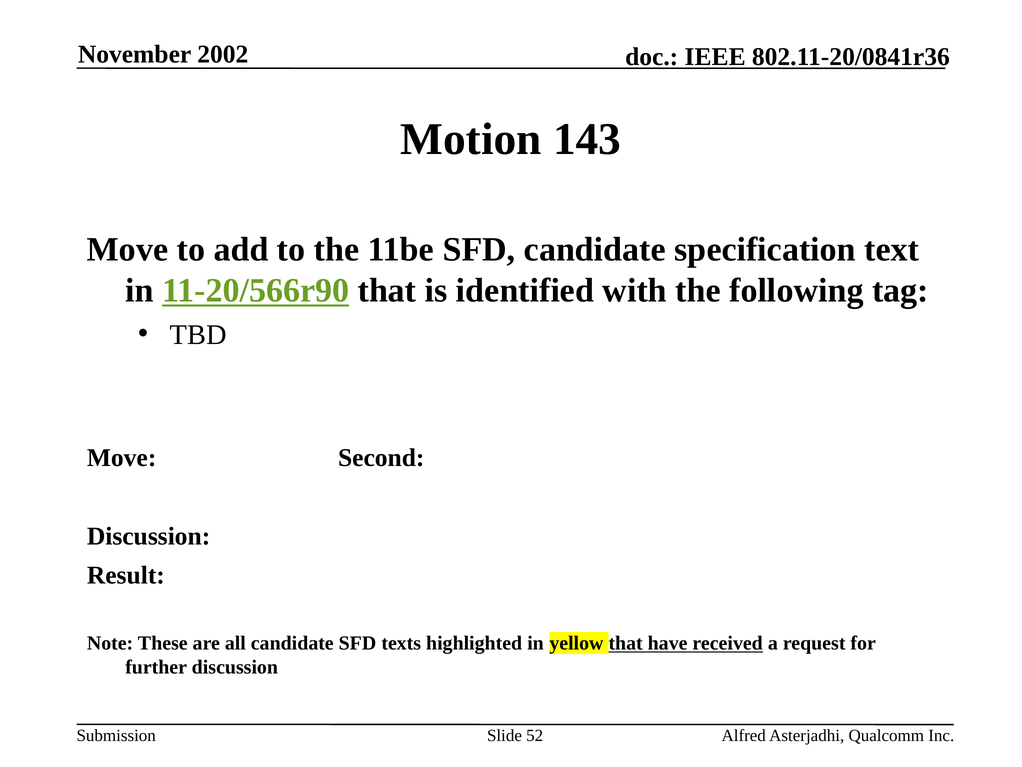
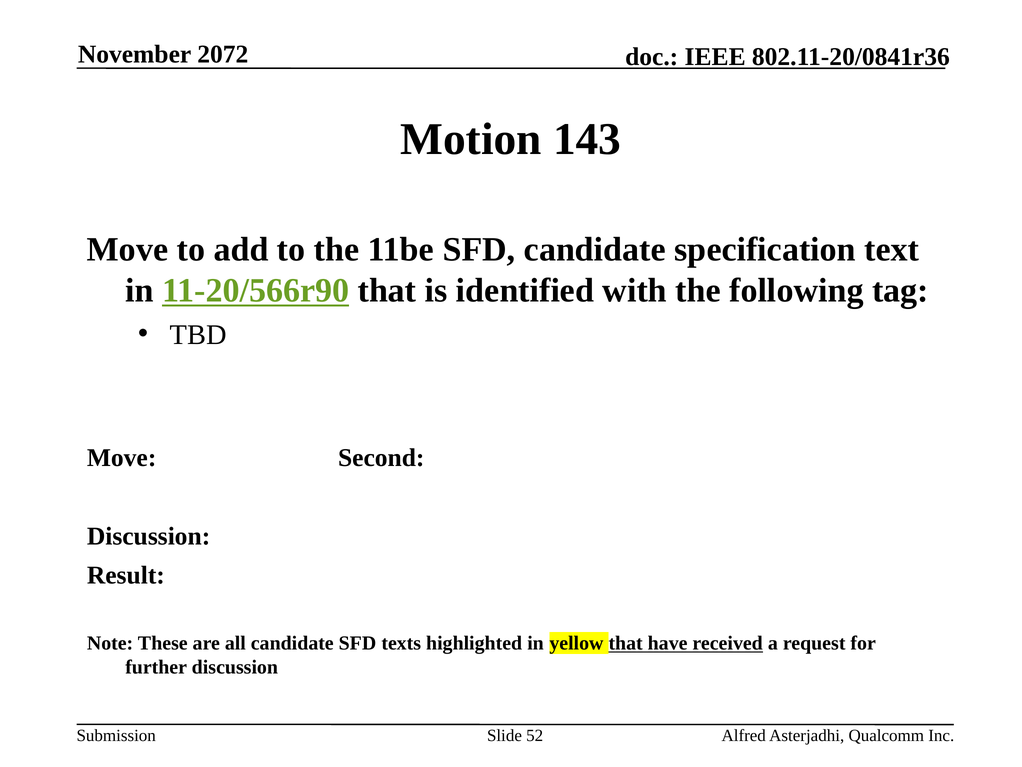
2002: 2002 -> 2072 (223, 54)
